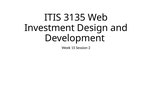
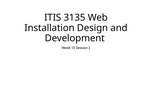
Investment: Investment -> Installation (49, 28)
